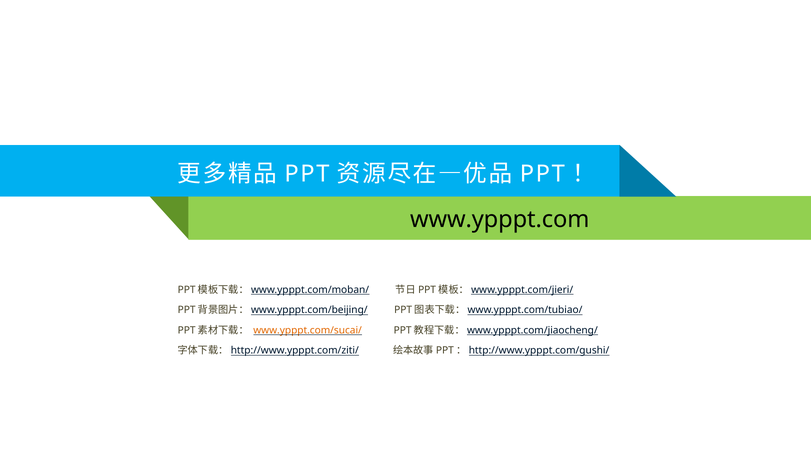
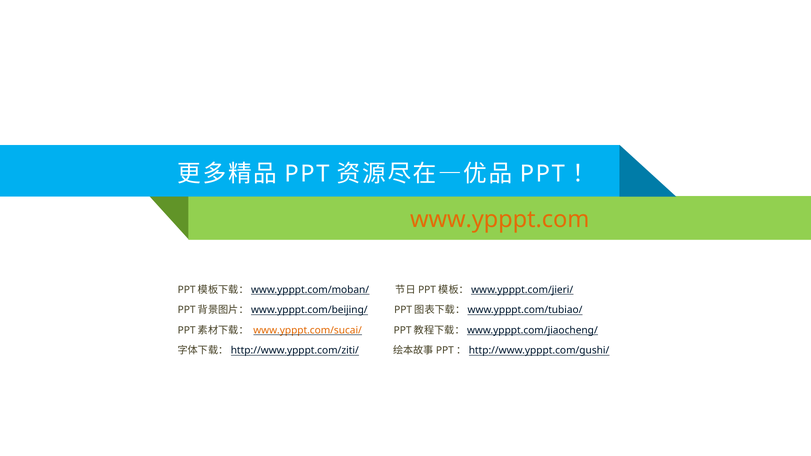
www.ypppt.com colour: black -> orange (500, 220)
